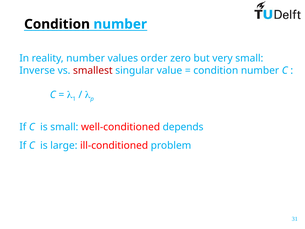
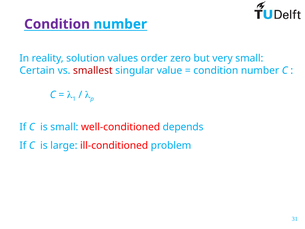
Condition colour: black -> purple (57, 24)
reality number: number -> solution (86, 58)
Inverse: Inverse -> Certain (37, 70)
